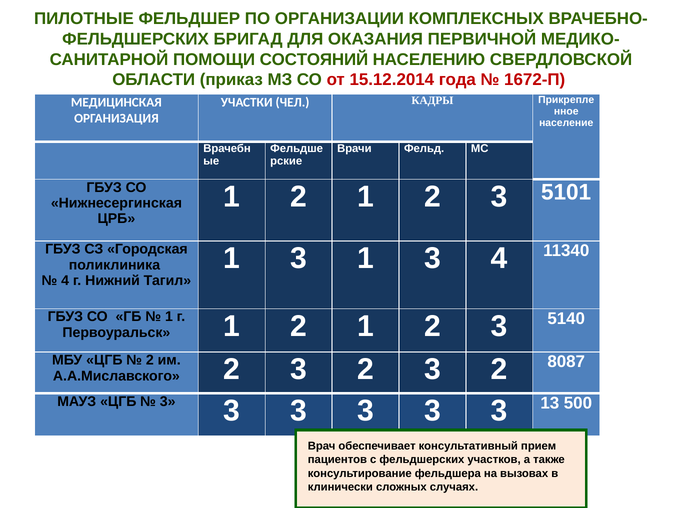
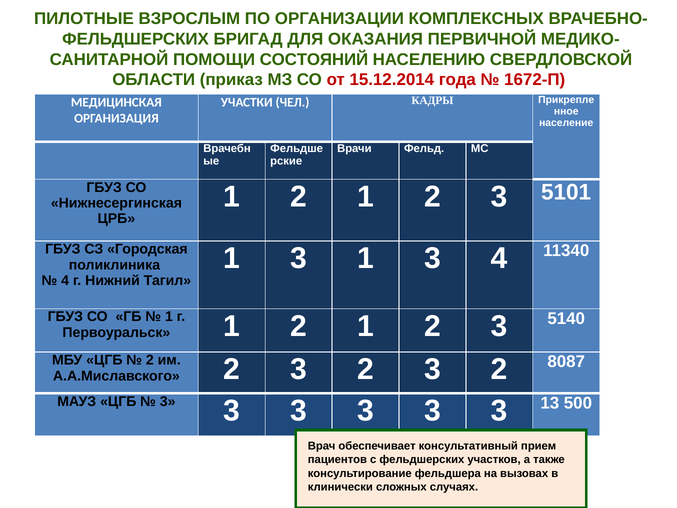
ФЕЛЬДШЕР: ФЕЛЬДШЕР -> ВЗРОСЛЫМ (189, 19)
